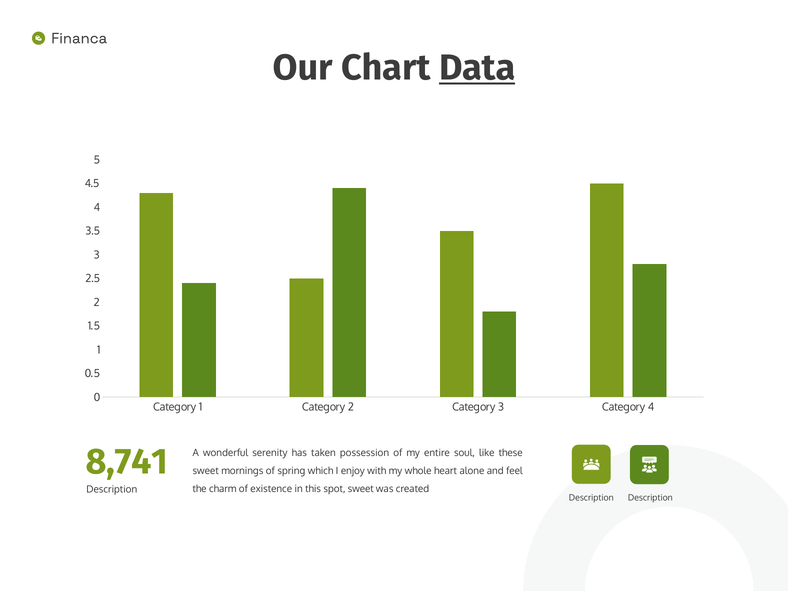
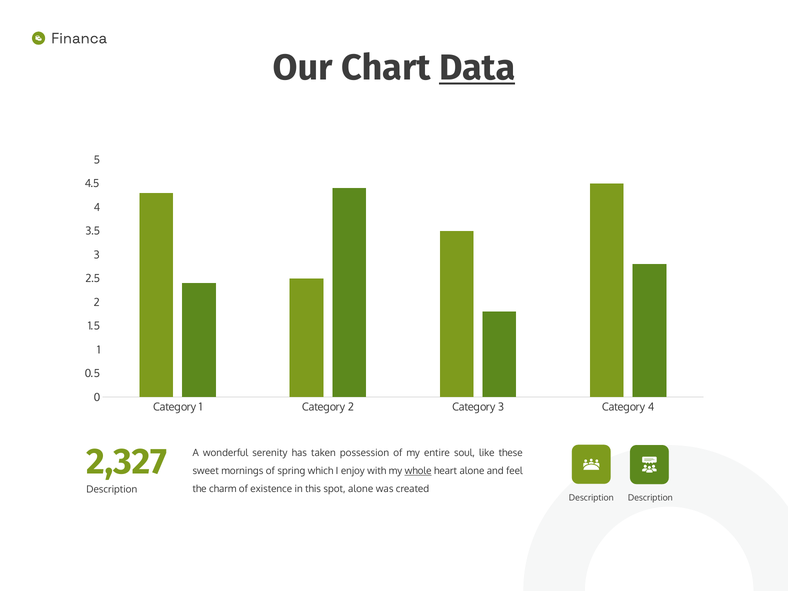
8,741: 8,741 -> 2,327 (127, 462)
whole underline: none -> present (418, 471)
spot sweet: sweet -> alone (361, 489)
